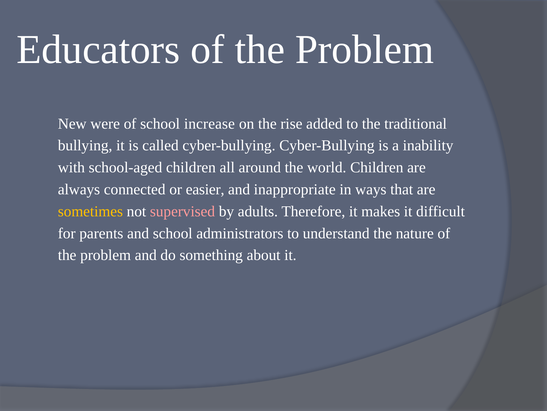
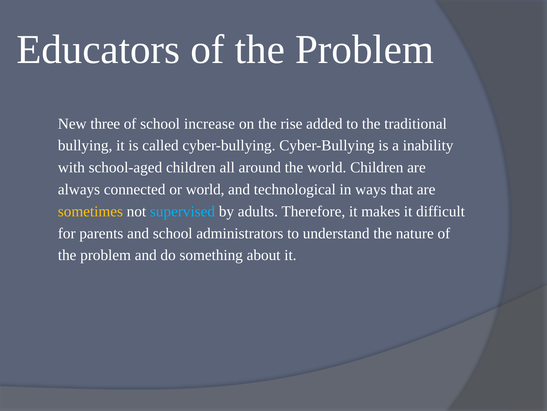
were: were -> three (105, 123)
or easier: easier -> world (205, 189)
inappropriate: inappropriate -> technological (295, 189)
supervised colour: pink -> light blue (182, 211)
